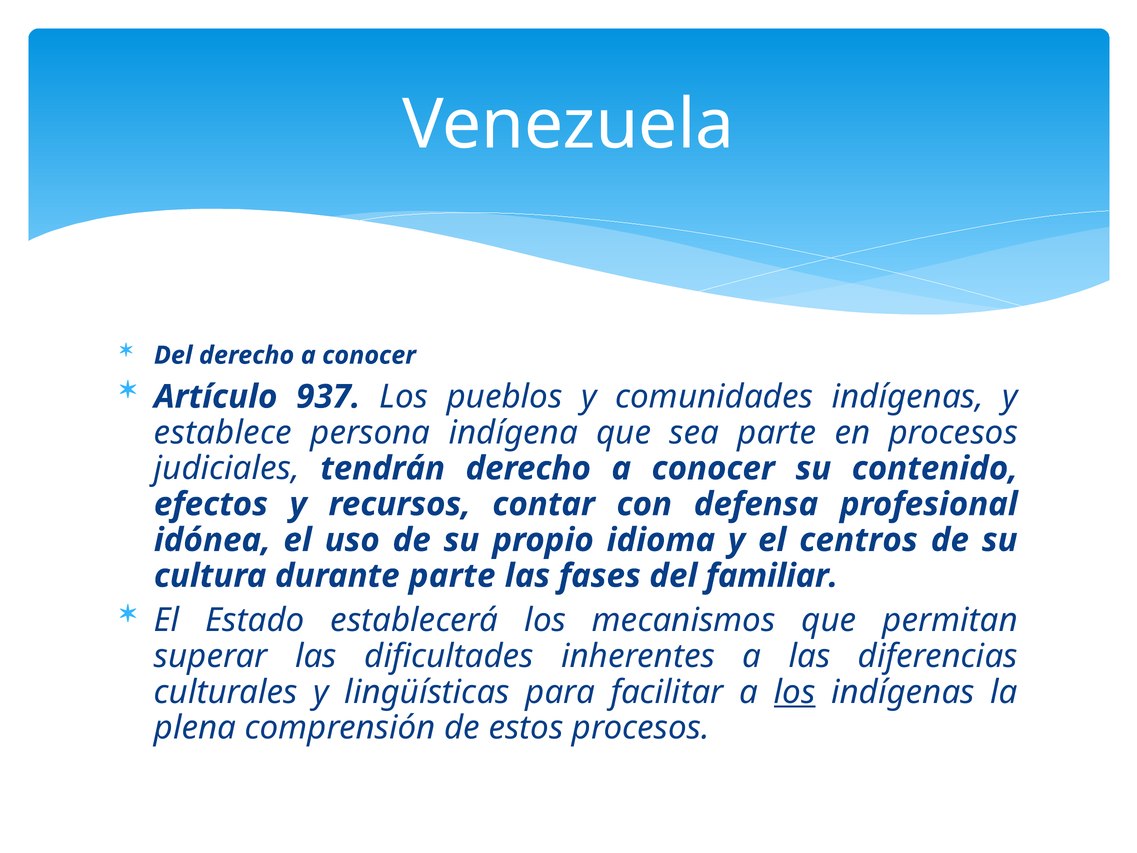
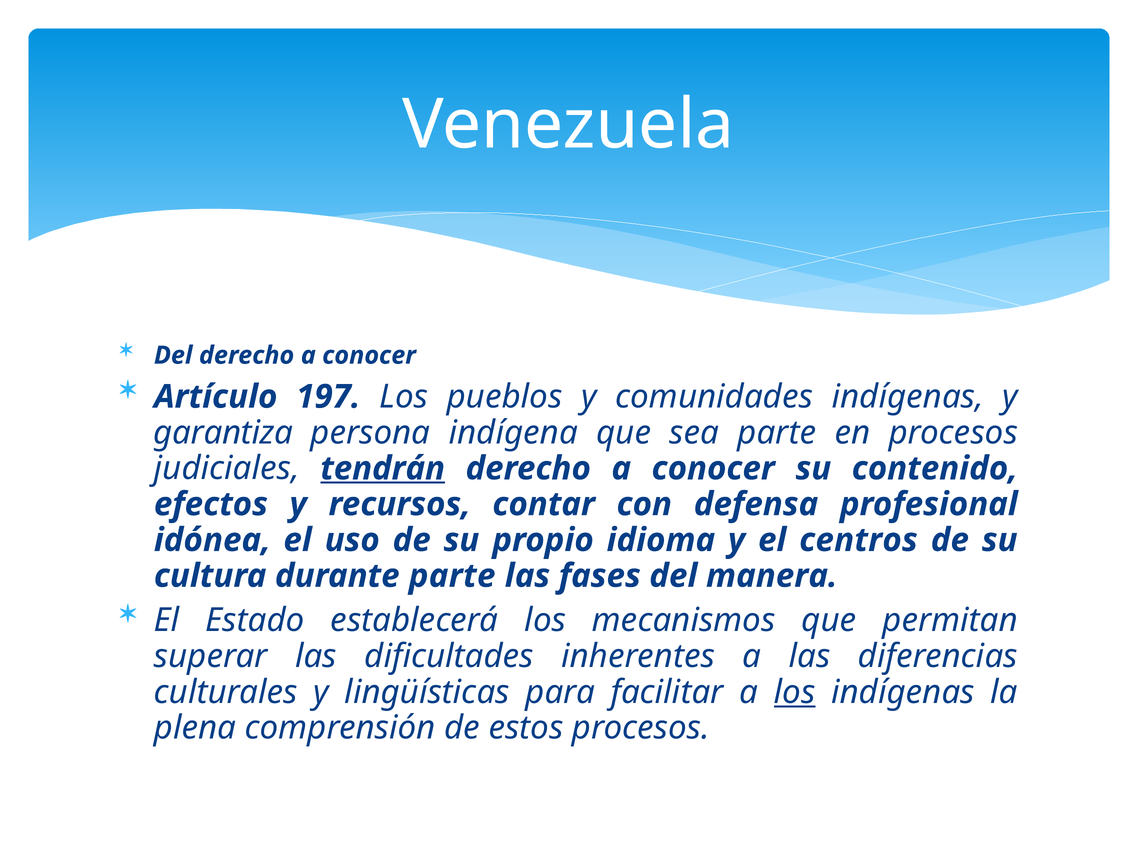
937: 937 -> 197 (328, 397)
establece: establece -> garantiza (223, 432)
tendrán underline: none -> present (383, 468)
familiar: familiar -> manera (772, 576)
